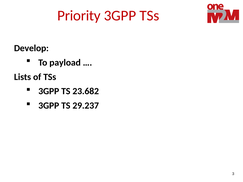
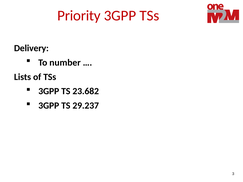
Develop: Develop -> Delivery (31, 48)
payload: payload -> number (65, 63)
